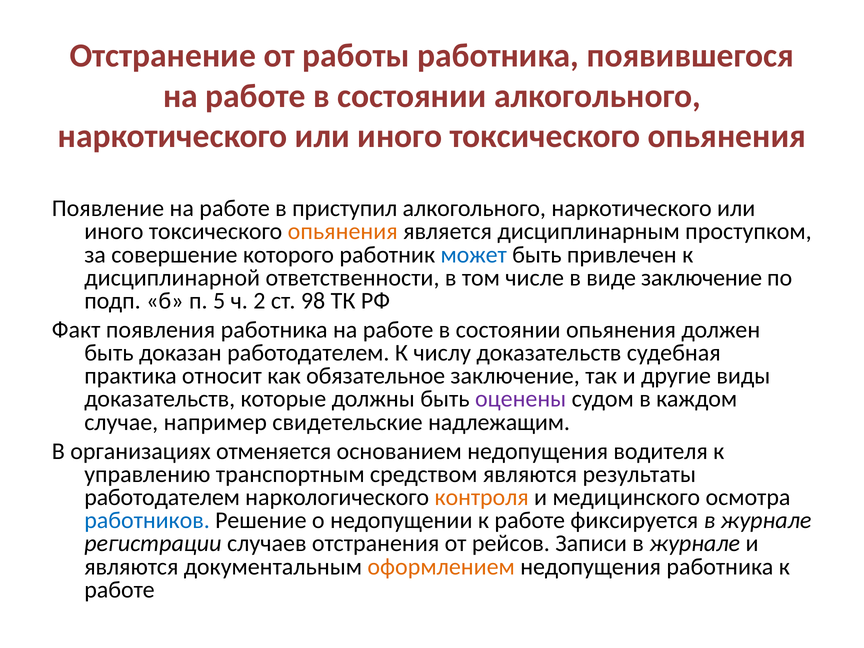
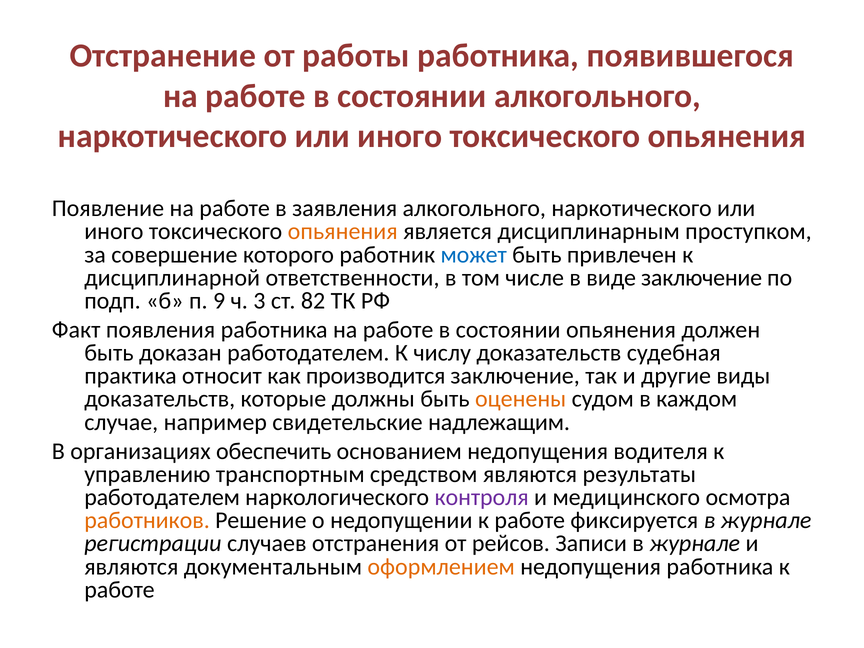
приступил: приступил -> заявления (345, 208)
5: 5 -> 9 (219, 301)
2: 2 -> 3 (259, 301)
98: 98 -> 82 (313, 301)
обязательное: обязательное -> производится (376, 376)
оценены colour: purple -> orange (521, 399)
отменяется: отменяется -> обеспечить (274, 451)
контроля colour: orange -> purple (482, 497)
работников colour: blue -> orange (147, 521)
